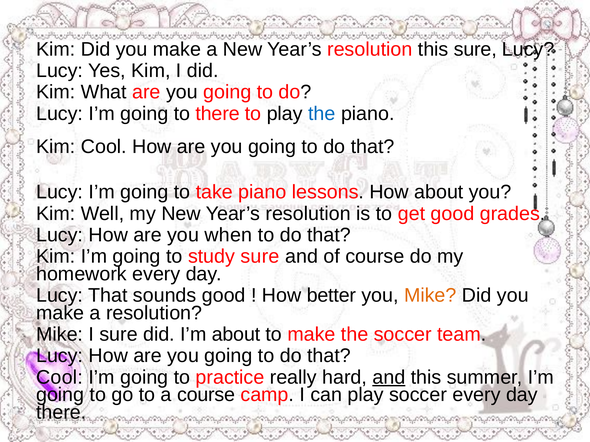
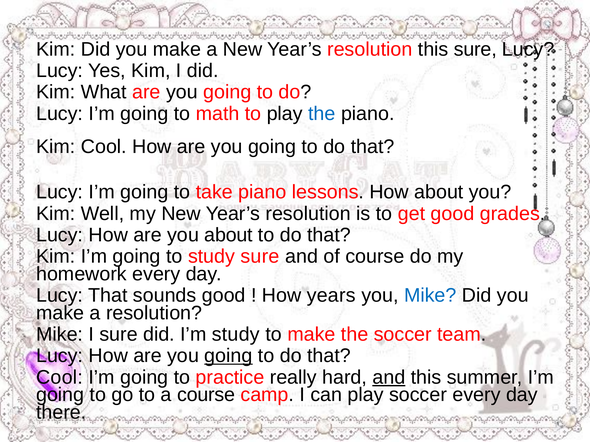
to there: there -> math (218, 114)
you when: when -> about (229, 235)
better: better -> years (331, 296)
Mike colour: orange -> blue (430, 296)
I’m about: about -> study (236, 335)
going underline: none -> present (228, 356)
